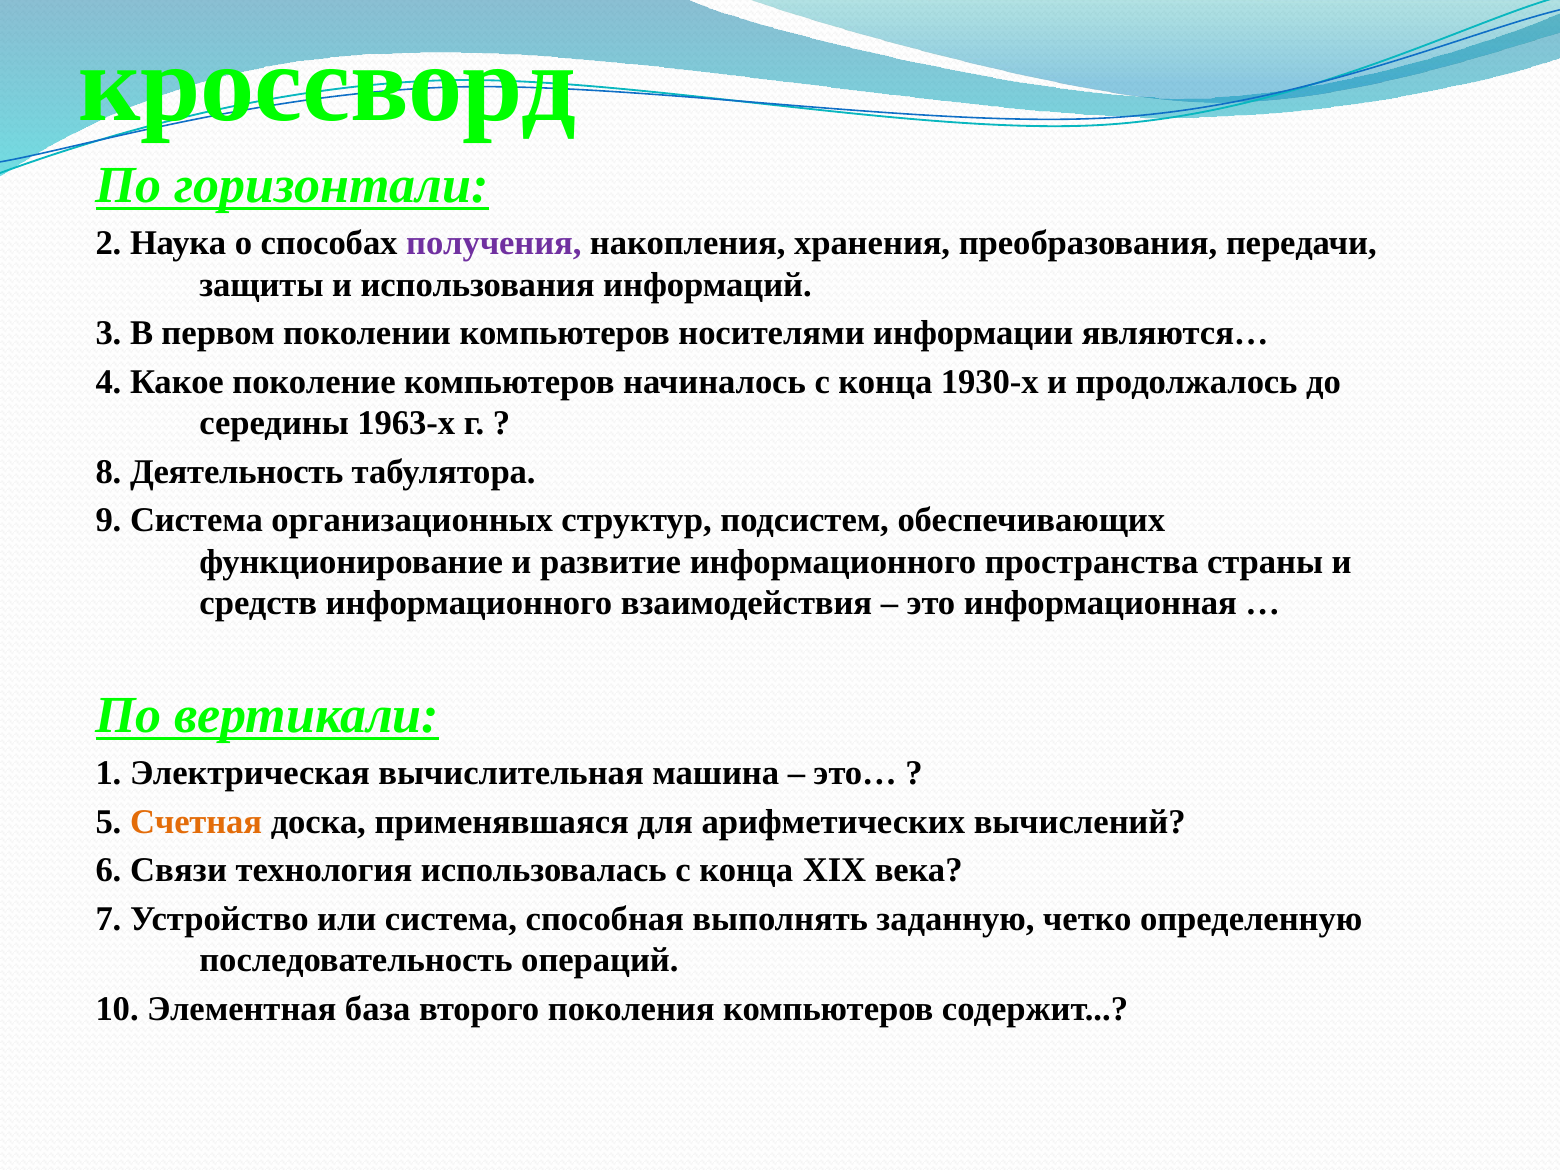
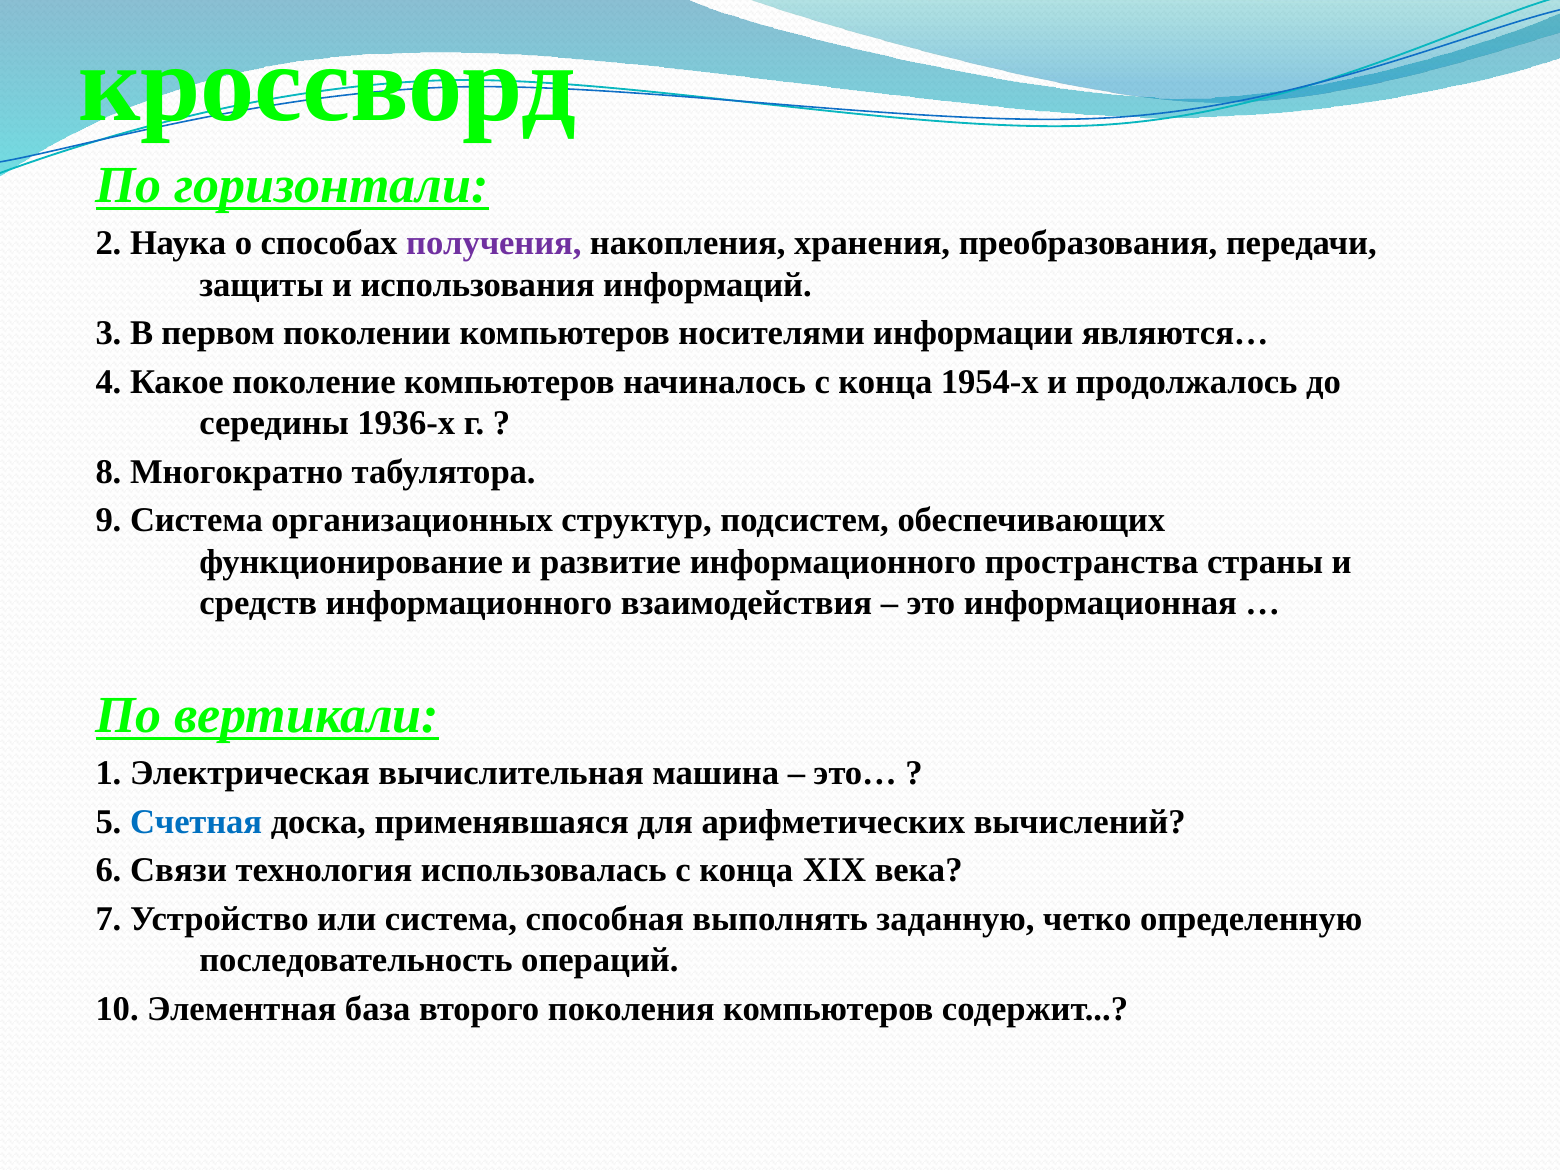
1930-х: 1930-х -> 1954-х (990, 382)
1963-х: 1963-х -> 1936-х (406, 423)
Деятельность: Деятельность -> Многократно (237, 472)
Счетная colour: orange -> blue (196, 822)
